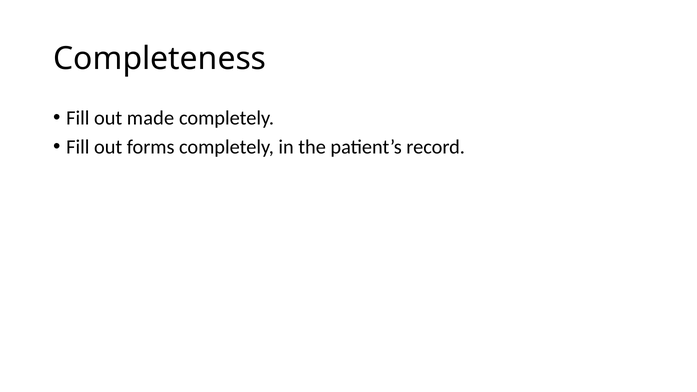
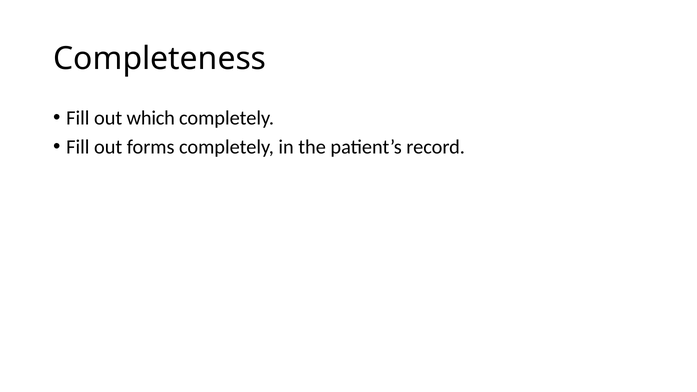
made: made -> which (151, 118)
